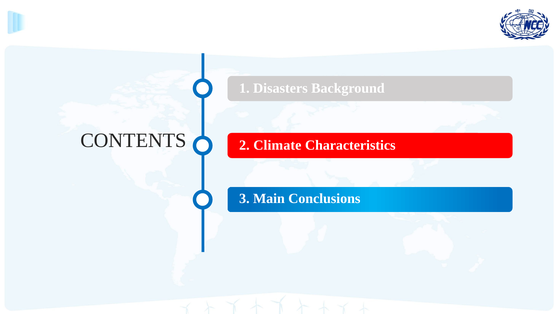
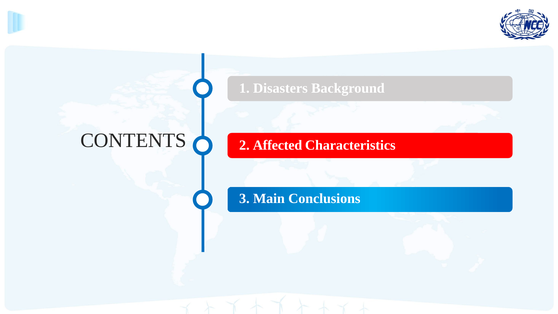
Climate: Climate -> Affected (278, 145)
